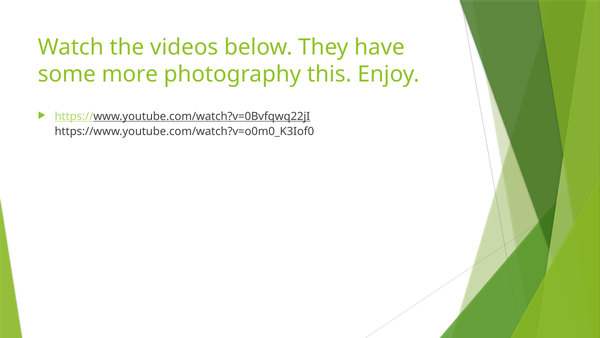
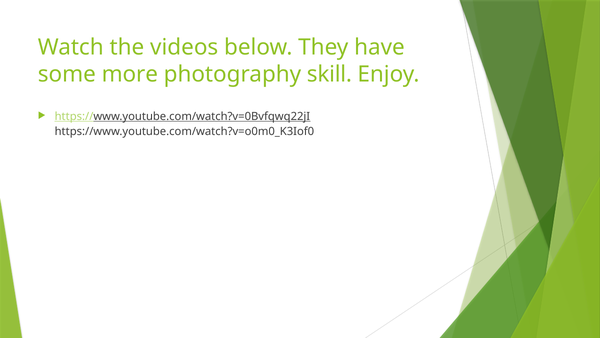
this: this -> skill (329, 74)
